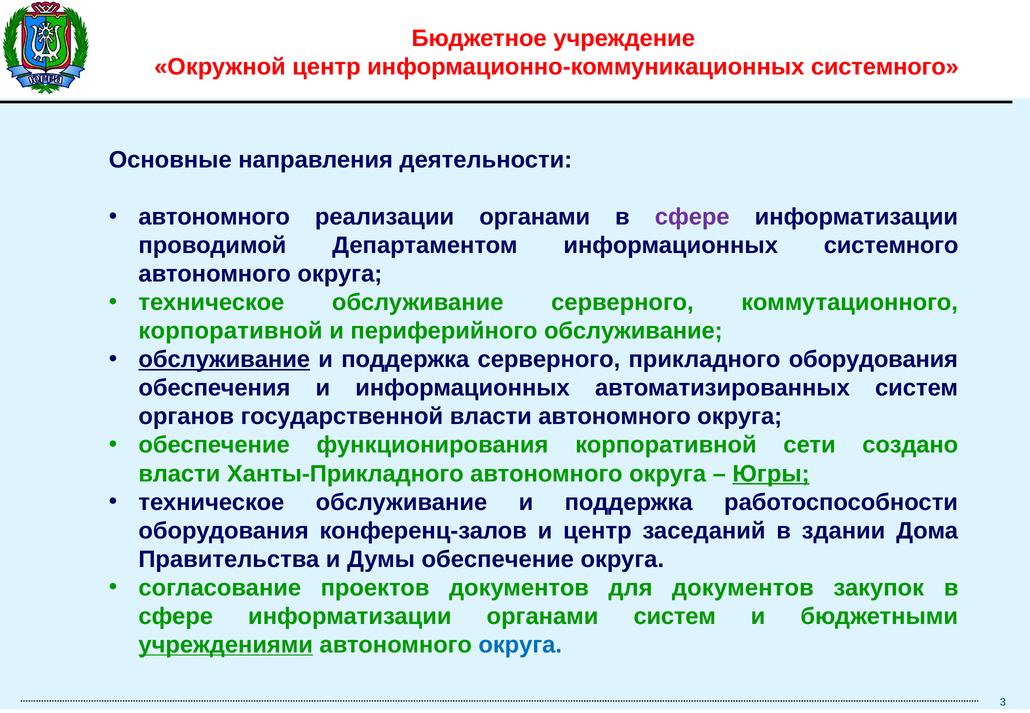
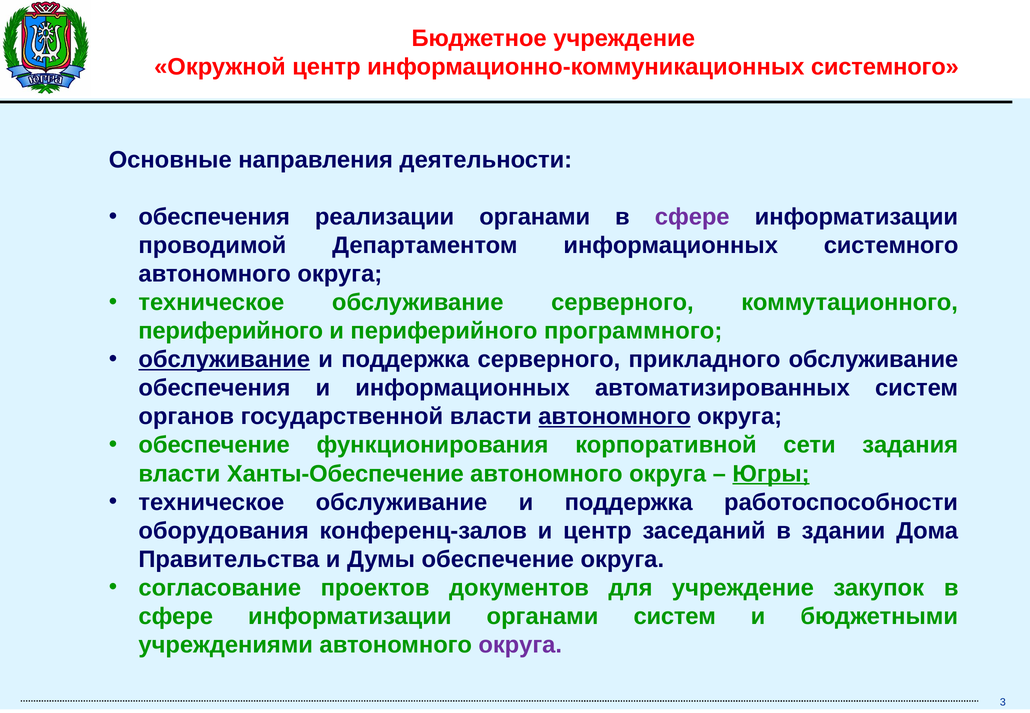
автономного: автономного -> обеспечения (214, 217)
корпоративной: корпоративной -> периферийного (231, 331)
периферийного обслуживание: обслуживание -> программного (633, 331)
прикладного оборудования: оборудования -> обслуживание (873, 360)
автономного underline: none -> present (615, 417)
создано: создано -> задания (910, 445)
Ханты-Прикладного: Ханты-Прикладного -> Ханты-Обеспечение (345, 474)
для документов: документов -> учреждение (743, 588)
учреждениями underline: present -> none (226, 645)
округа colour: blue -> purple (520, 645)
